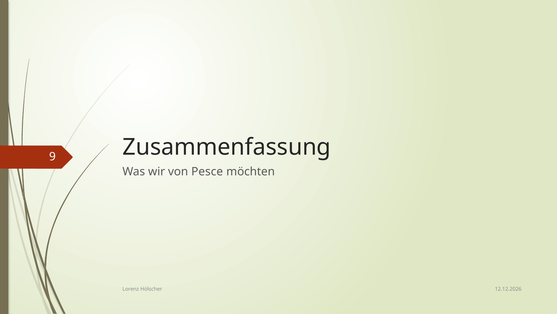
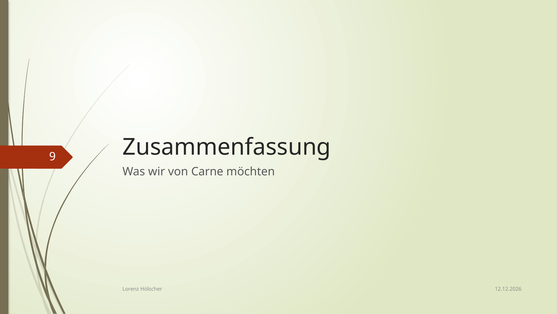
Pesce: Pesce -> Carne (207, 171)
